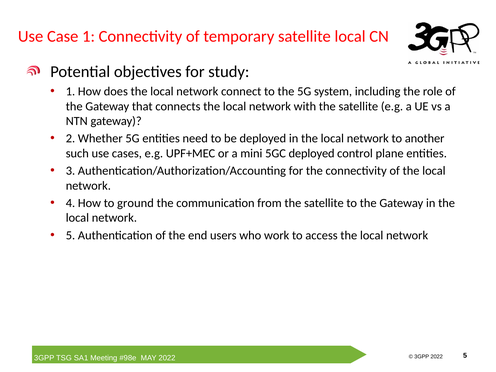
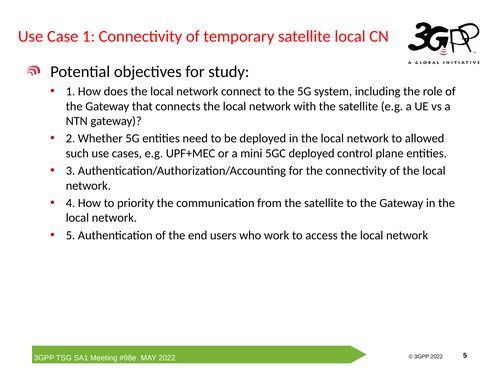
another: another -> allowed (425, 139)
ground: ground -> priority (136, 203)
